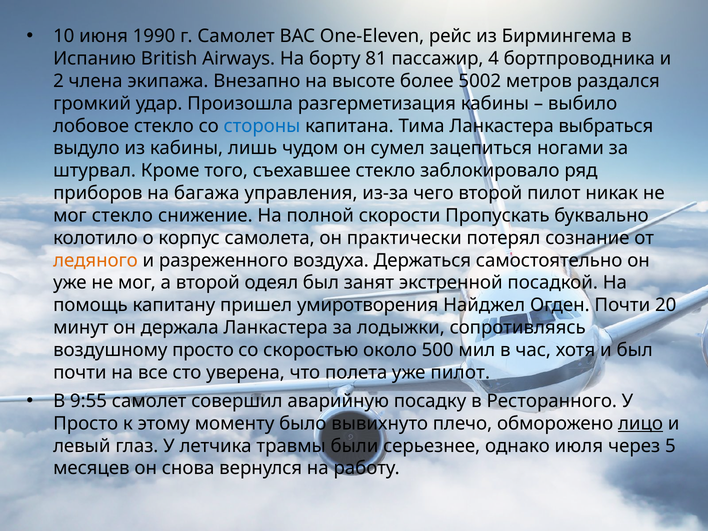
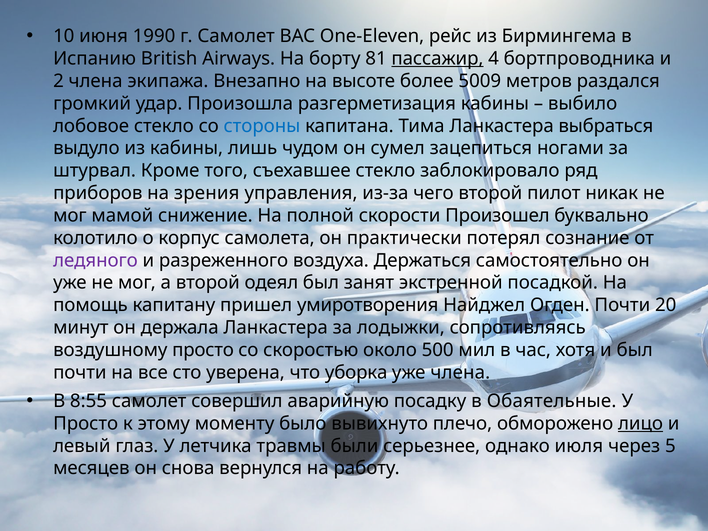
пассажир underline: none -> present (437, 59)
5002: 5002 -> 5009 (480, 81)
багажа: багажа -> зрения (207, 193)
мог стекло: стекло -> мамой (122, 216)
Пропускать: Пропускать -> Произошел (497, 216)
ледяного colour: orange -> purple (95, 260)
полета: полета -> уборка (356, 372)
уже пилот: пилот -> члена (460, 372)
9:55: 9:55 -> 8:55 (88, 401)
Ресторанного: Ресторанного -> Обаятельные (552, 401)
